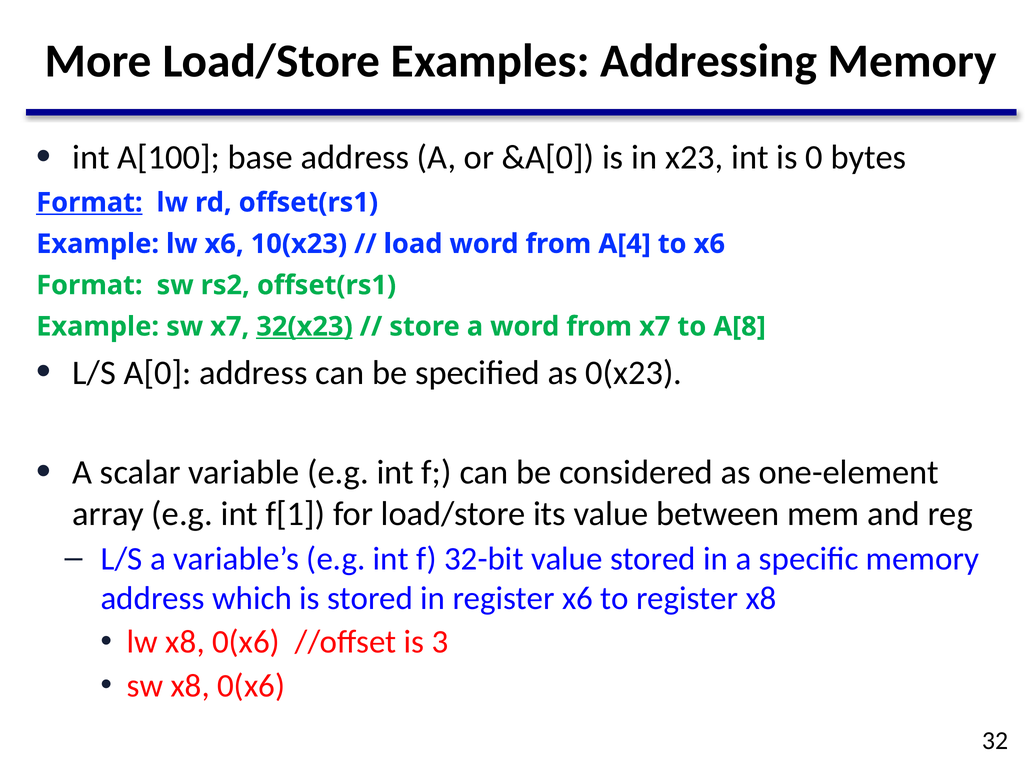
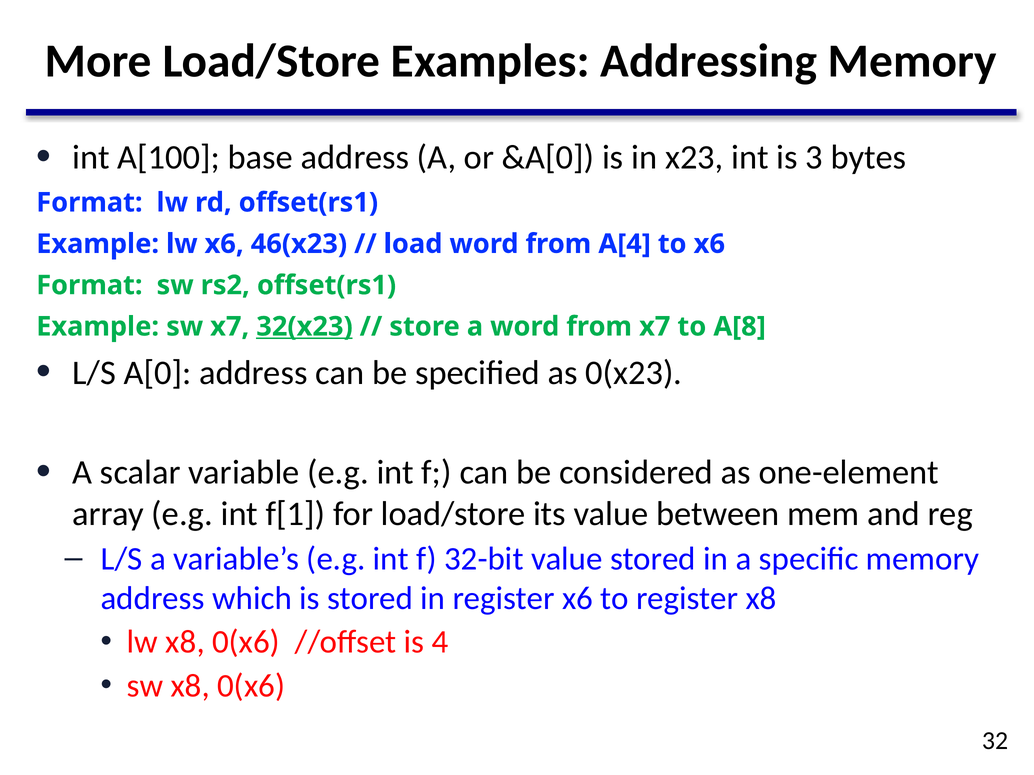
0: 0 -> 3 (814, 158)
Format underline: present -> none (89, 203)
10(x23: 10(x23 -> 46(x23 (299, 244)
3: 3 -> 4 (440, 643)
